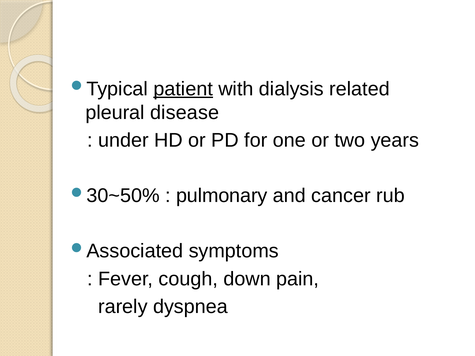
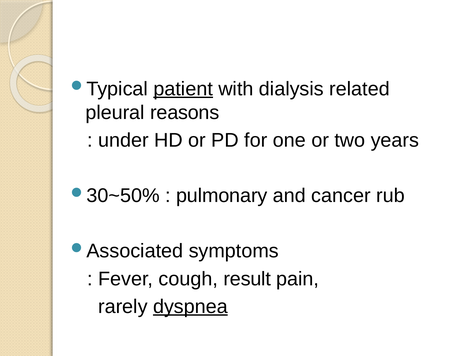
disease: disease -> reasons (185, 113)
down: down -> result (247, 279)
dyspnea underline: none -> present (190, 307)
